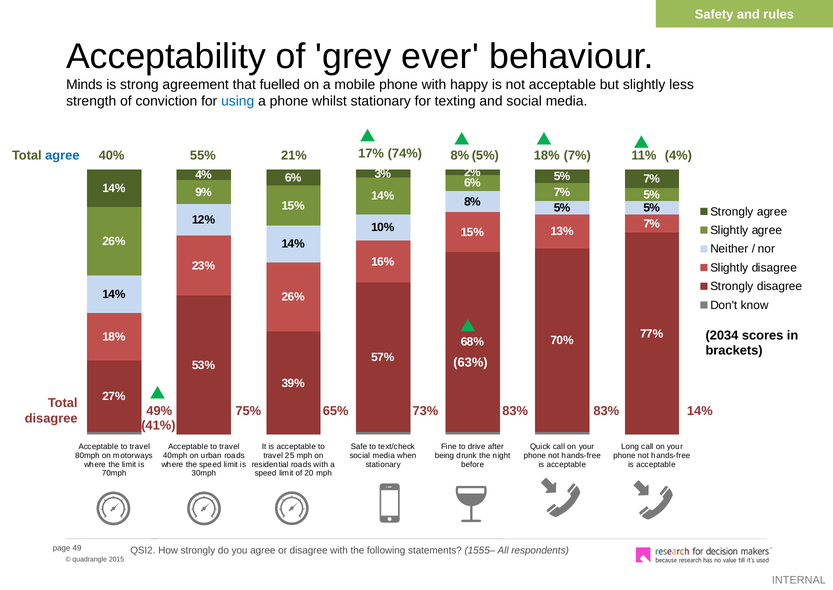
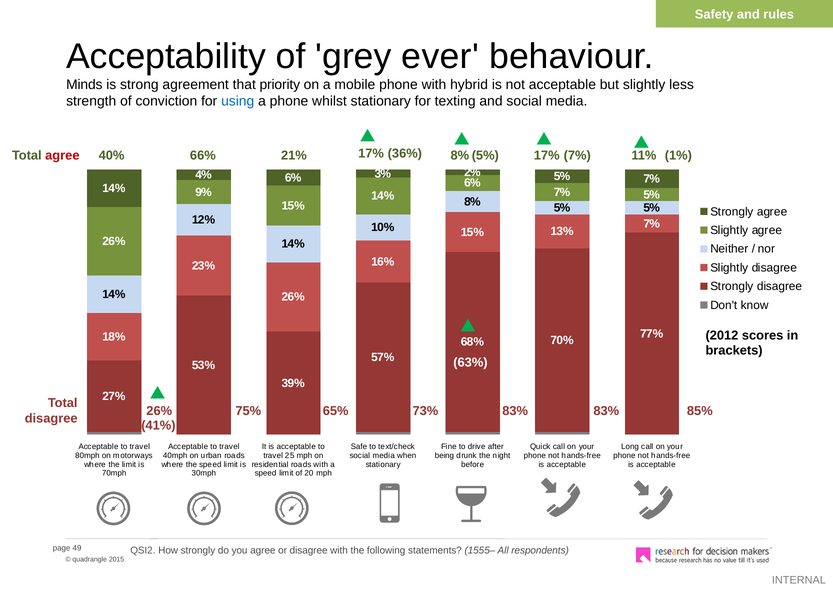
fuelled: fuelled -> priority (280, 84)
happy: happy -> hybrid (469, 84)
74%: 74% -> 36% (405, 153)
agree colour: blue -> red (62, 155)
55%: 55% -> 66% (203, 155)
18%: 18% -> 17% (547, 155)
5% 4%: 4% -> 1% (678, 155)
2034: 2034 -> 2012 (722, 335)
49%: 49% -> 26% (159, 410)
83% 14%: 14% -> 85% (700, 410)
